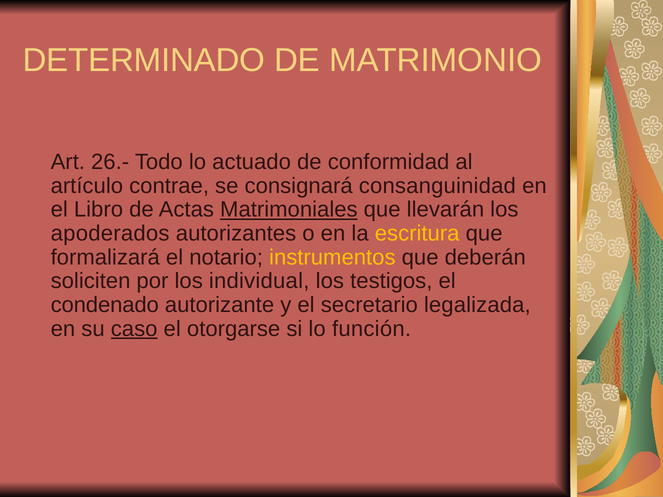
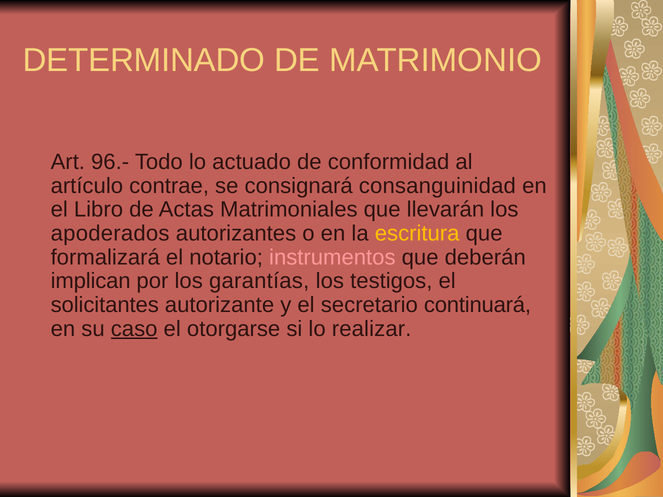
26.-: 26.- -> 96.- (110, 162)
Matrimoniales underline: present -> none (289, 210)
instrumentos colour: yellow -> pink (332, 257)
soliciten: soliciten -> implican (91, 281)
individual: individual -> garantías (259, 281)
condenado: condenado -> solicitantes (105, 305)
legalizada: legalizada -> continuará (477, 305)
función: función -> realizar (372, 329)
